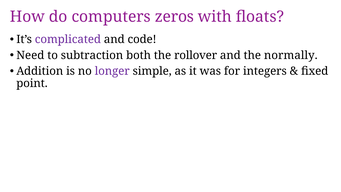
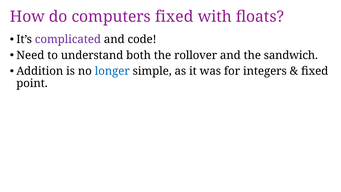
computers zeros: zeros -> fixed (174, 17)
subtraction: subtraction -> understand (92, 55)
normally: normally -> sandwich (291, 55)
longer colour: purple -> blue (112, 71)
